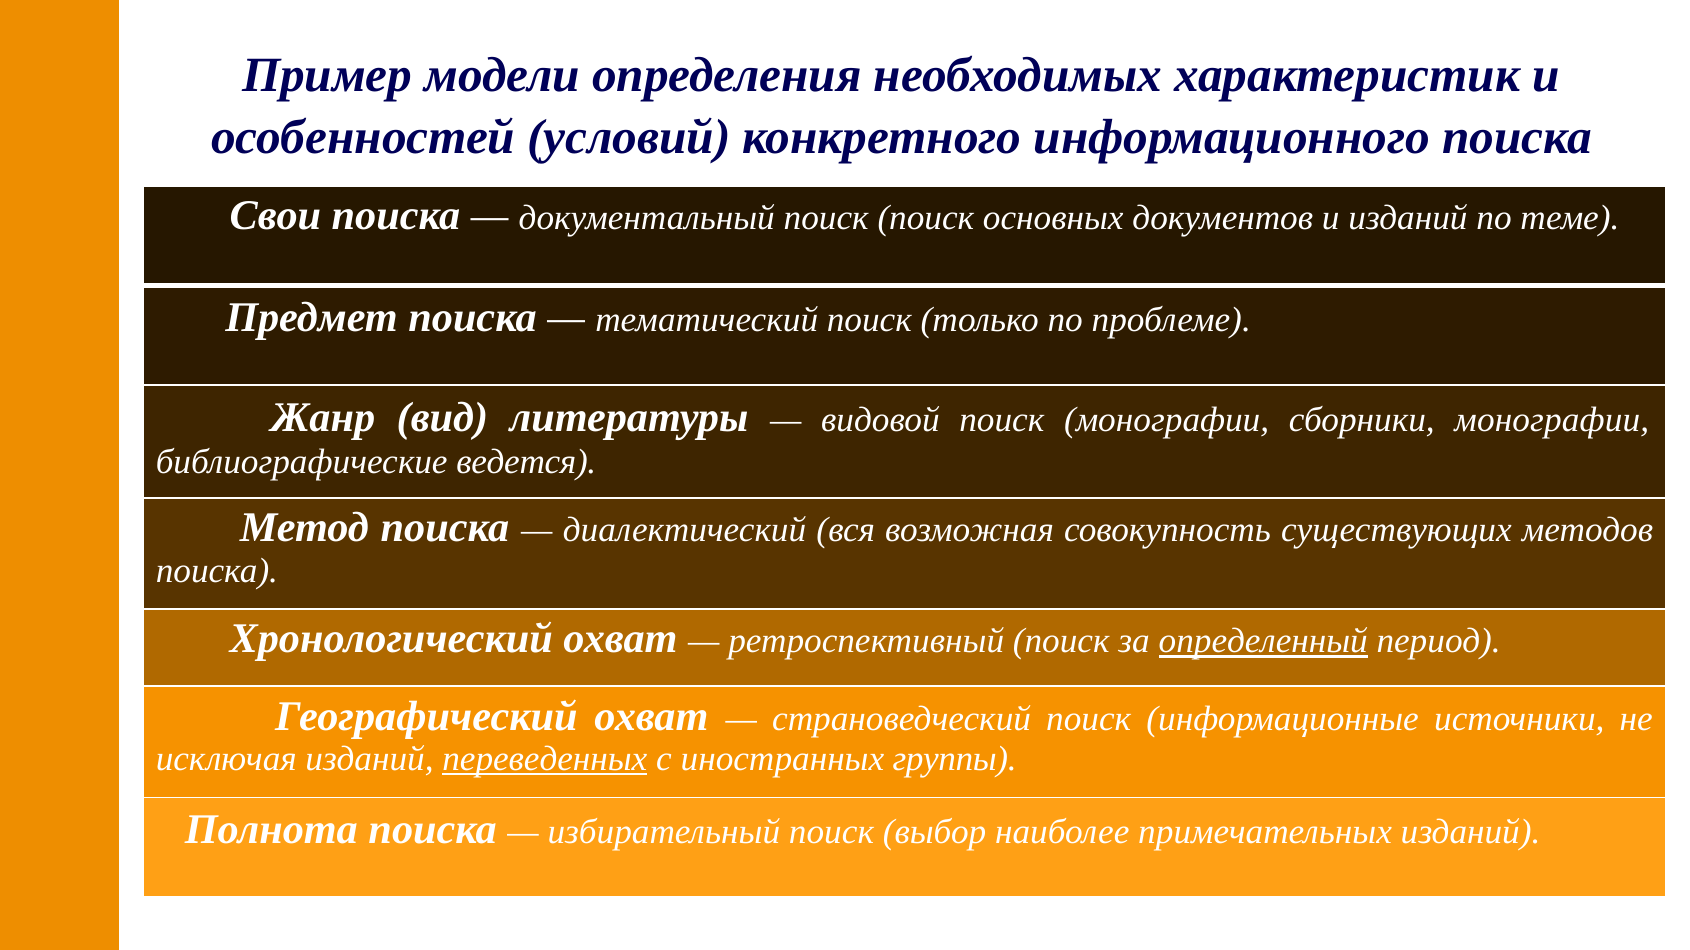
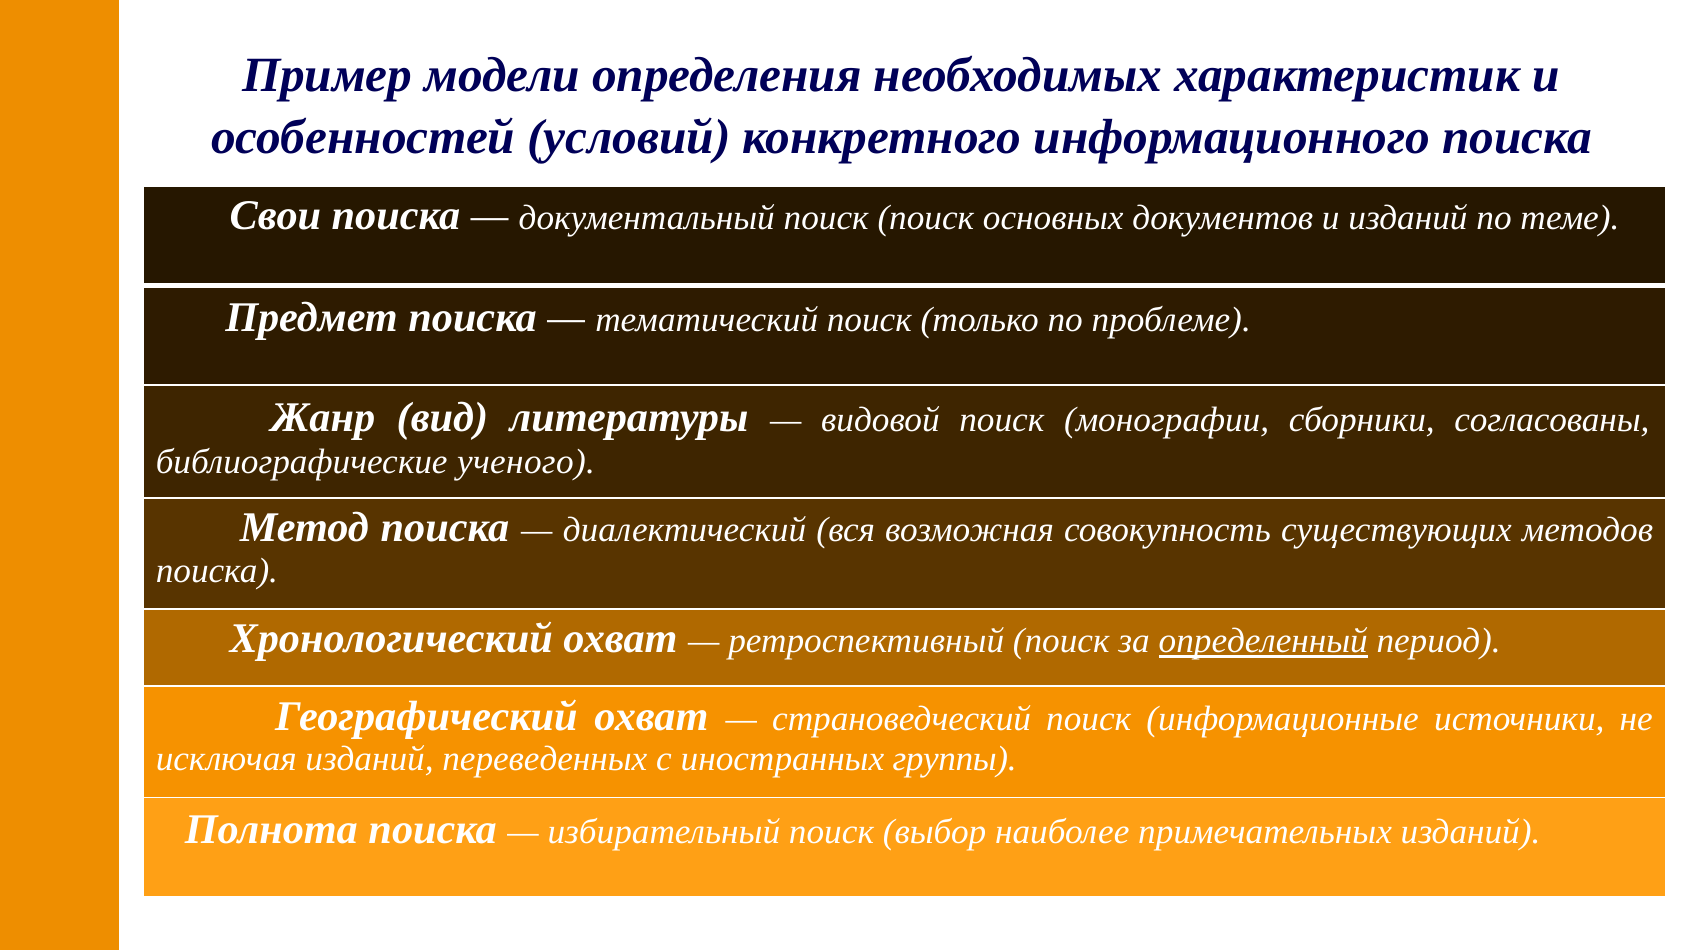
сборники монографии: монографии -> согласованы (1552, 420)
ведется: ведется -> ученого (526, 462)
переведенных underline: present -> none (545, 760)
